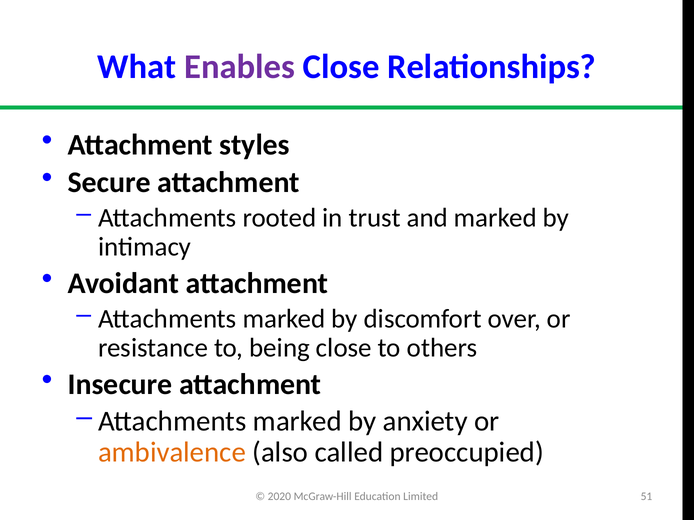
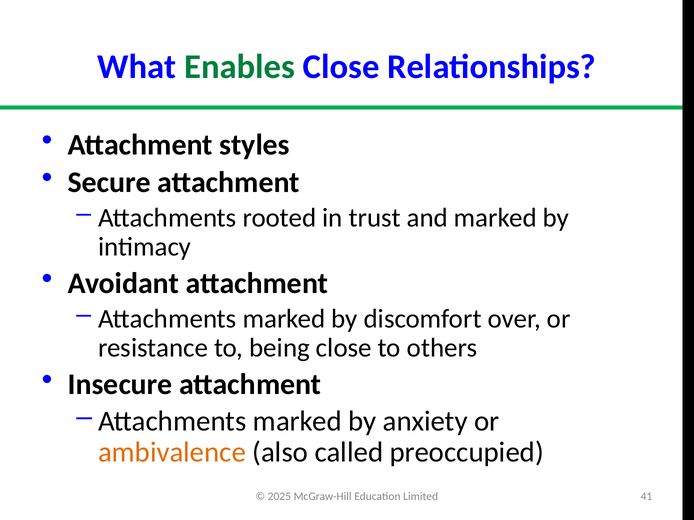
Enables colour: purple -> green (240, 67)
2020: 2020 -> 2025 (279, 497)
51: 51 -> 41 (646, 497)
